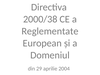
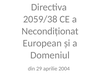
2000/38: 2000/38 -> 2059/38 (40, 19)
Reglementate: Reglementate -> Necondiționat (50, 31)
